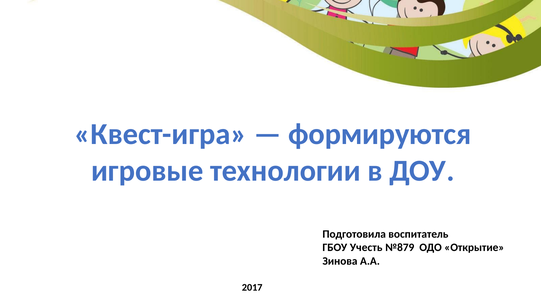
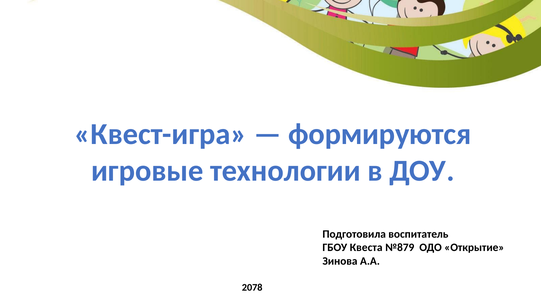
Учесть: Учесть -> Квеста (366, 248)
2017: 2017 -> 2078 (252, 288)
